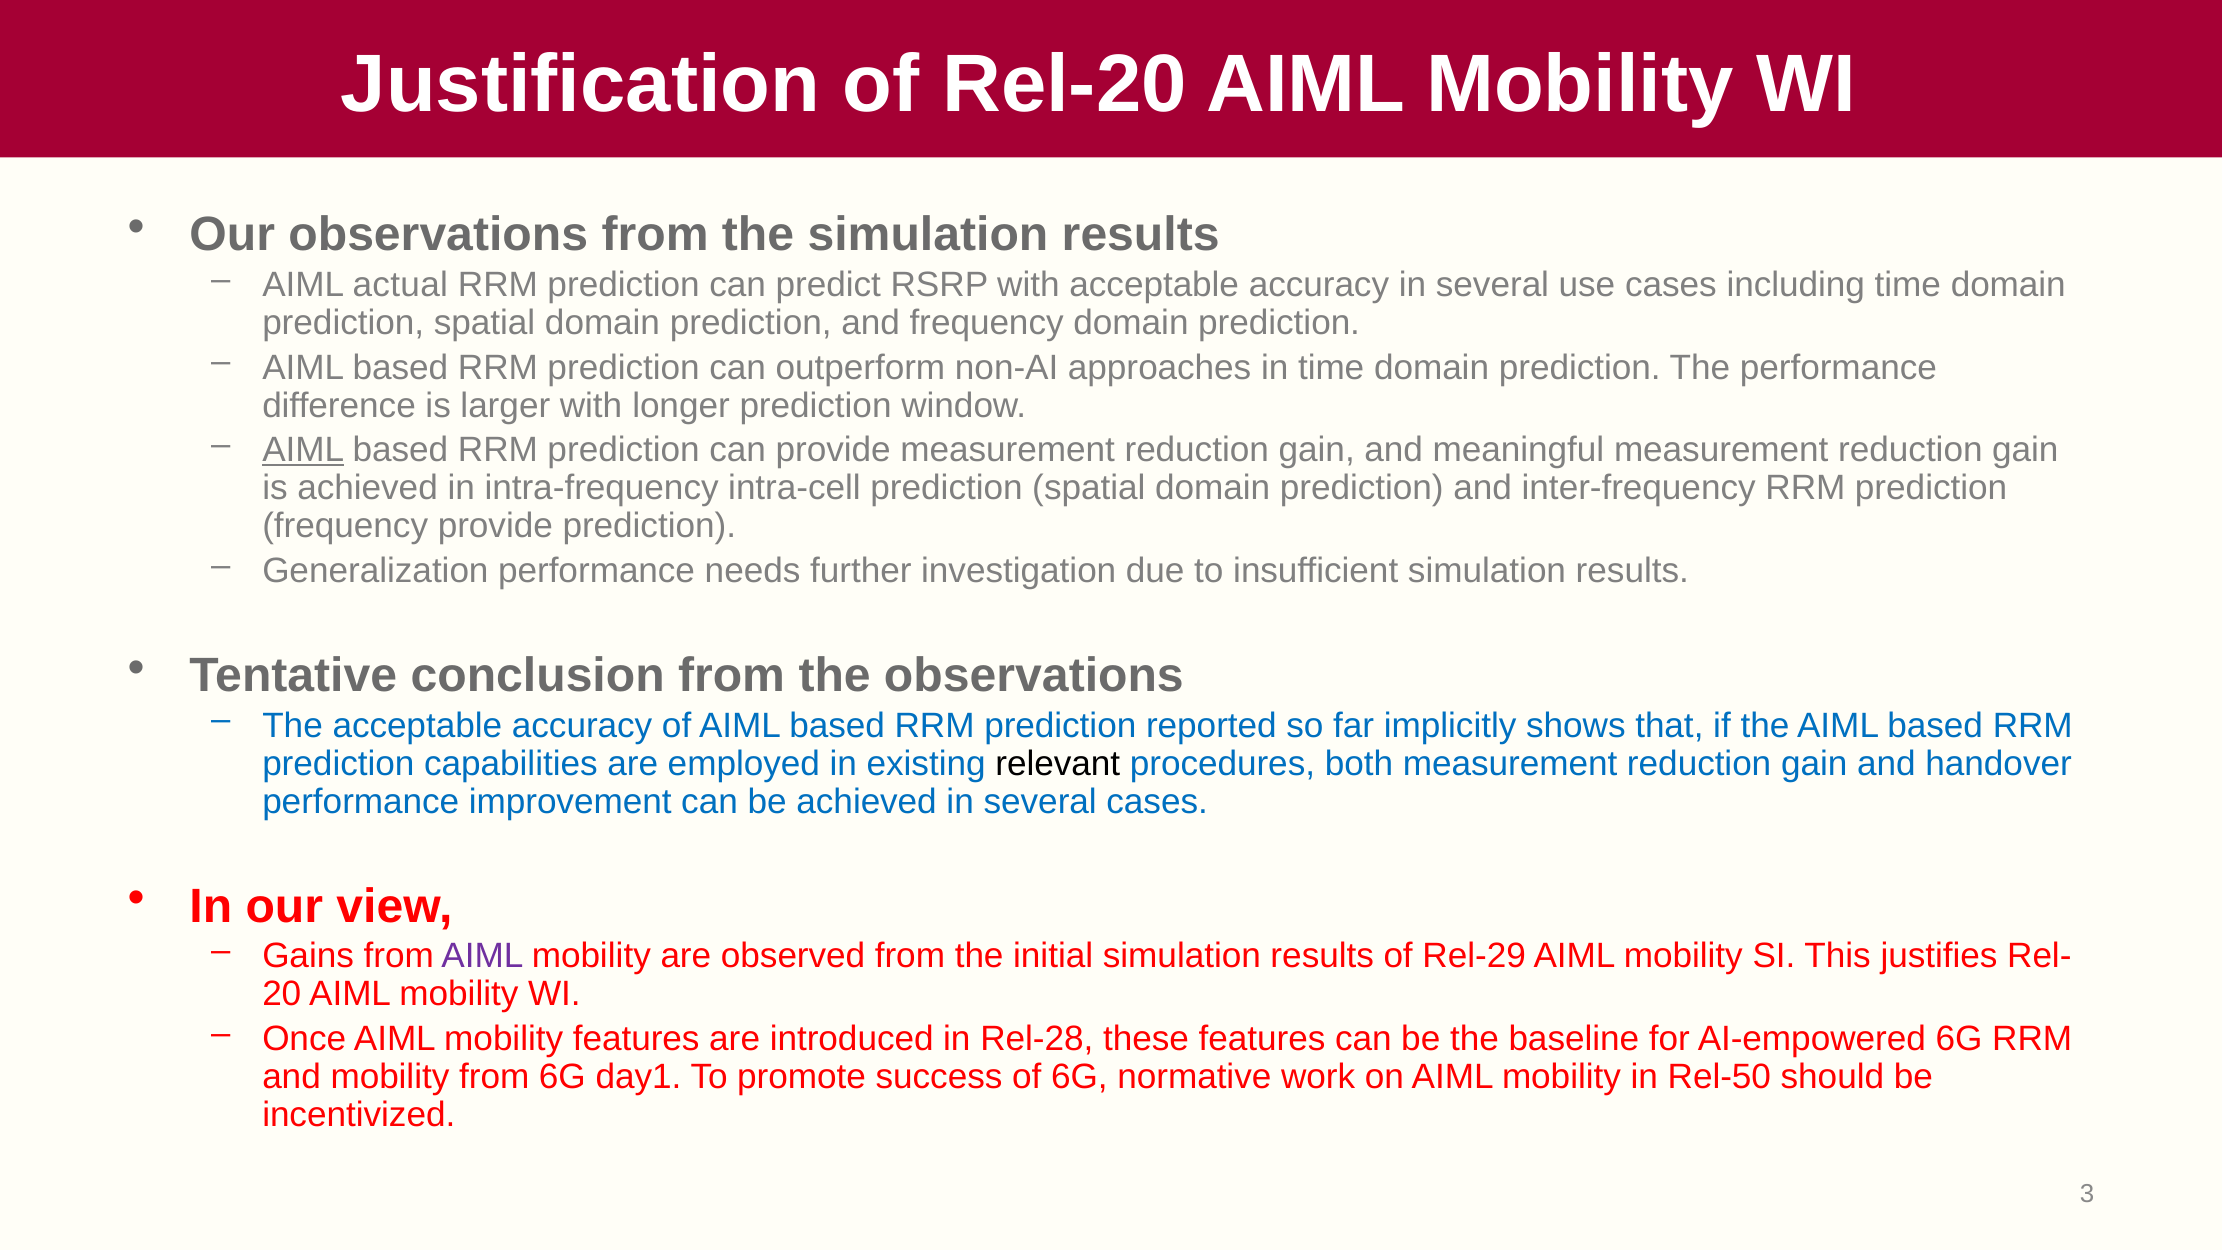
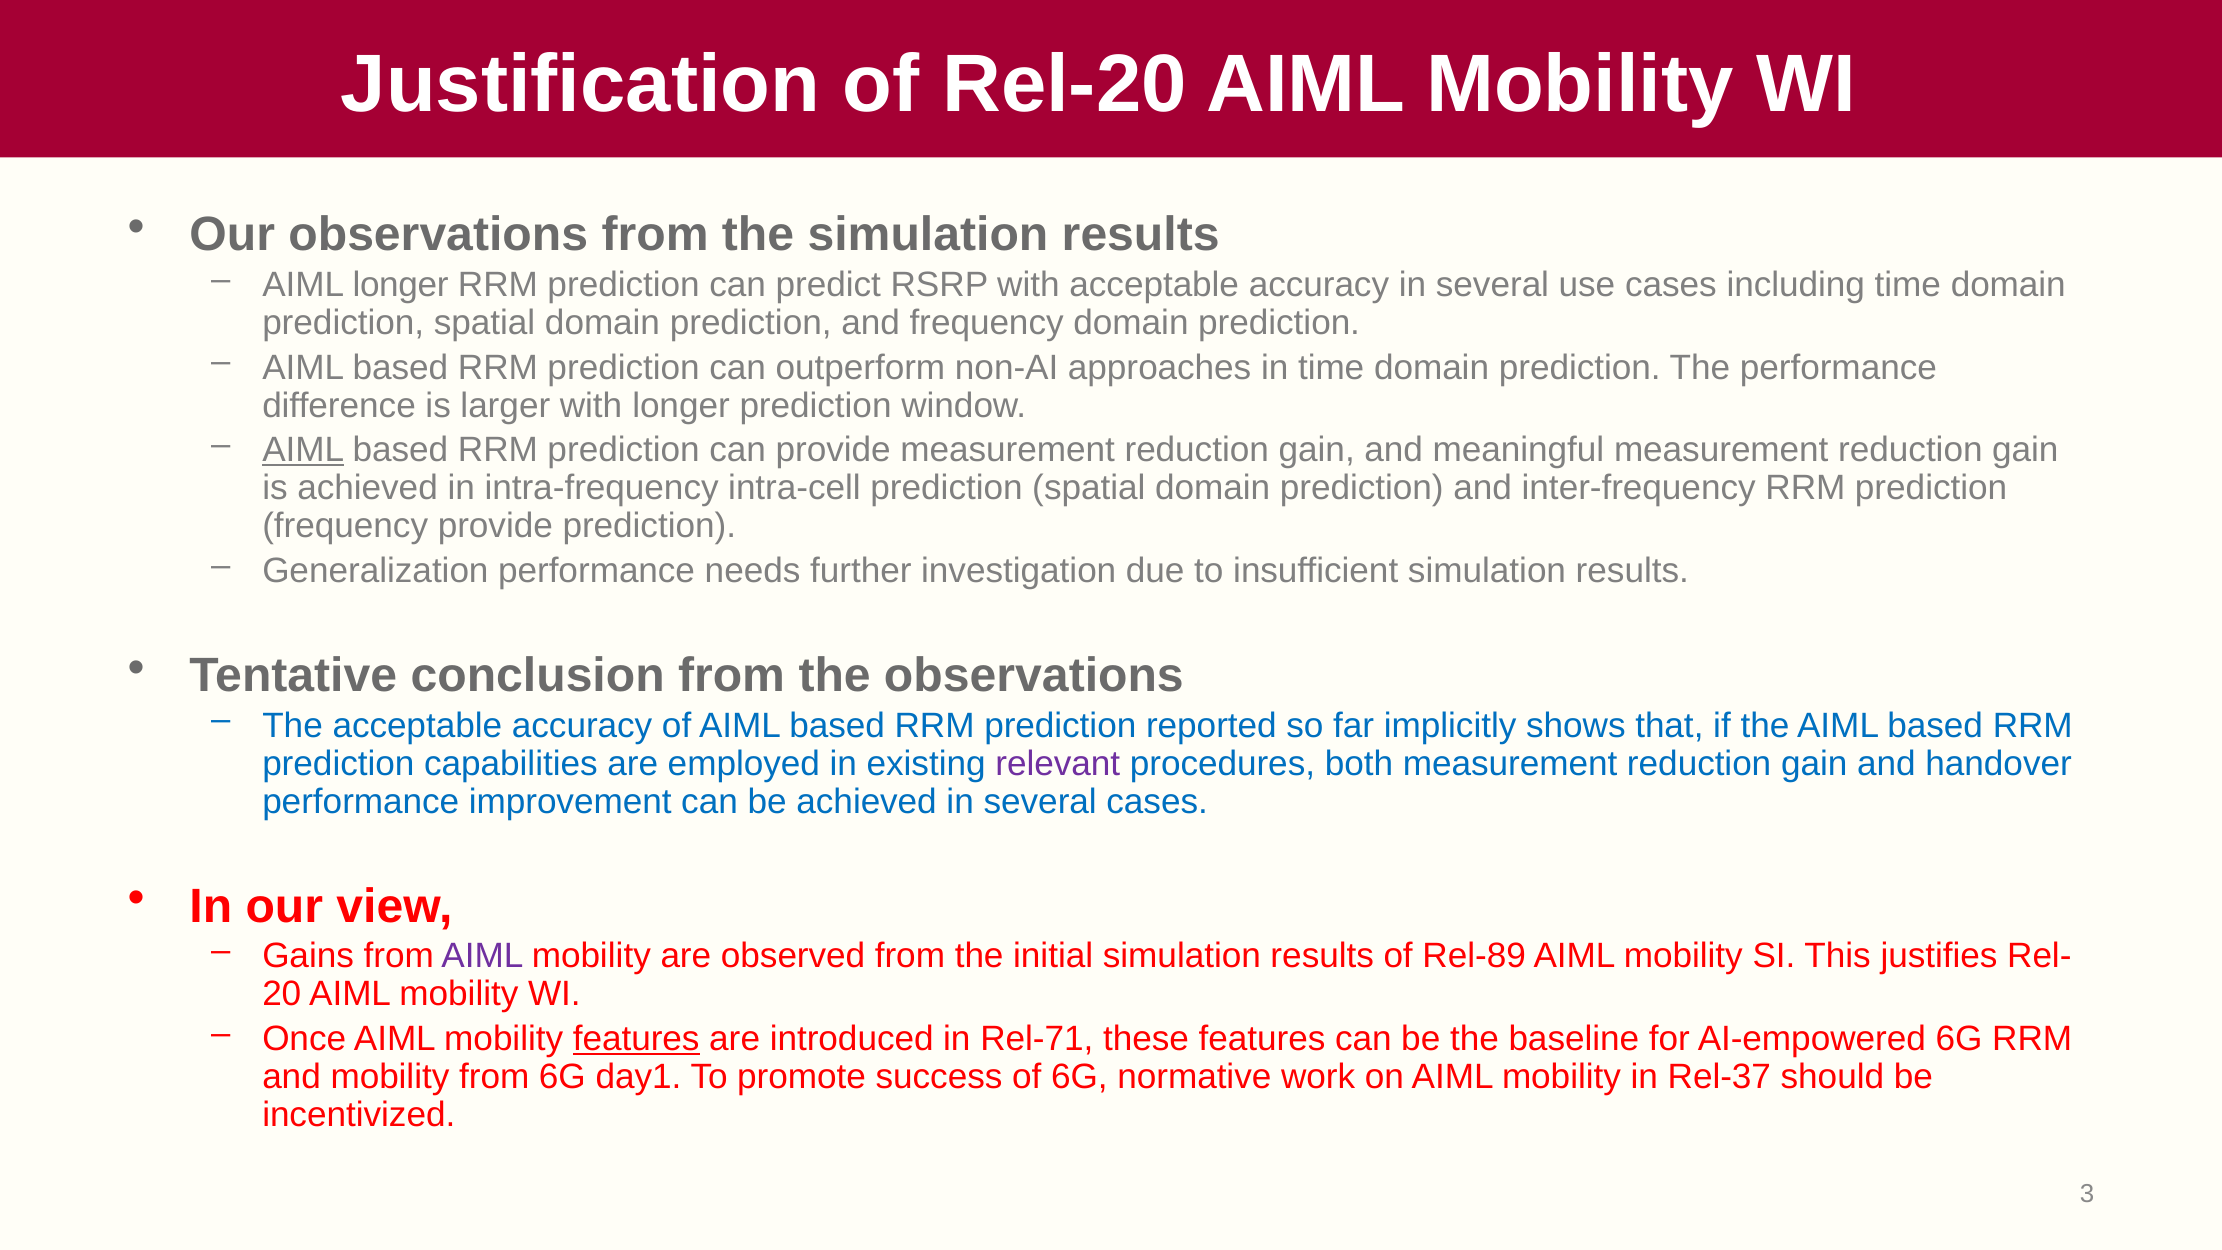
AIML actual: actual -> longer (401, 285)
relevant colour: black -> purple (1058, 764)
Rel-29: Rel-29 -> Rel-89 (1474, 956)
features underline: none -> present (636, 1039)
Rel-28: Rel-28 -> Rel-71 (1037, 1039)
Rel-50: Rel-50 -> Rel-37 (1719, 1077)
